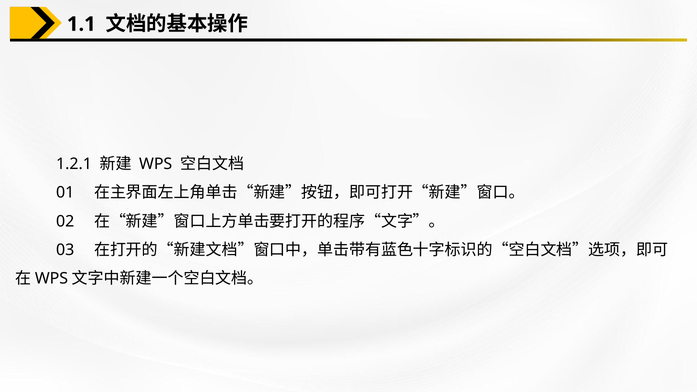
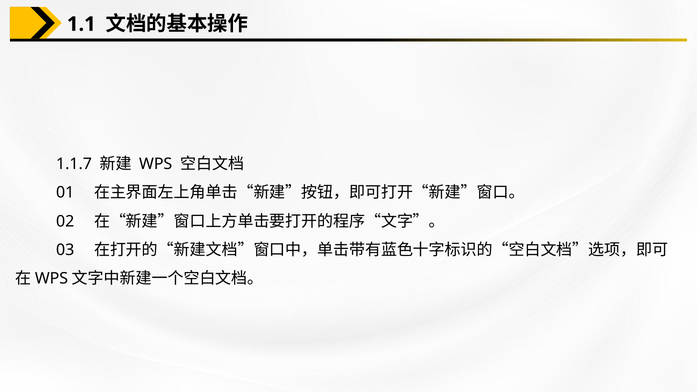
1.2.1: 1.2.1 -> 1.1.7 (74, 164)
